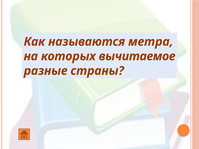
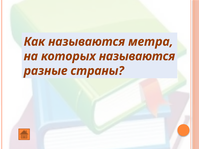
которых вычитаемое: вычитаемое -> называются (137, 56)
